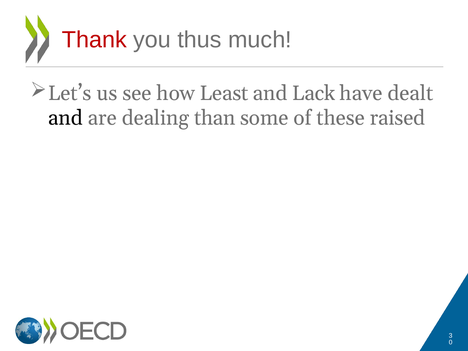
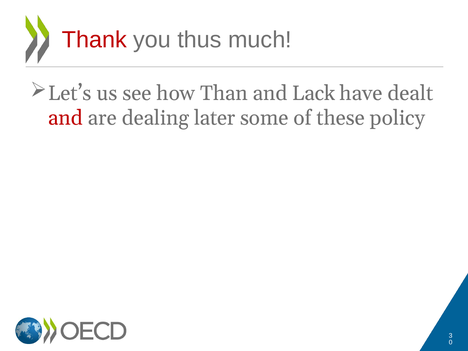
Least: Least -> Than (224, 93)
and colour: black -> red (65, 118)
than: than -> later (215, 118)
raised: raised -> policy (397, 118)
